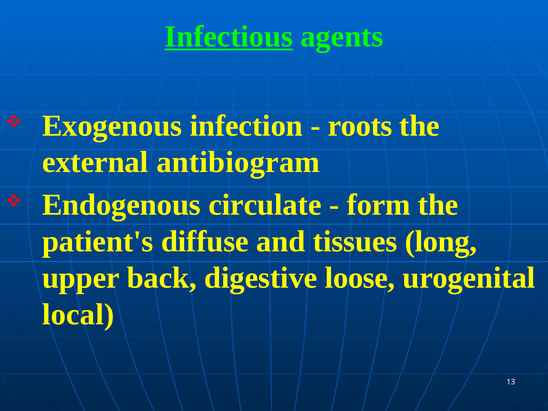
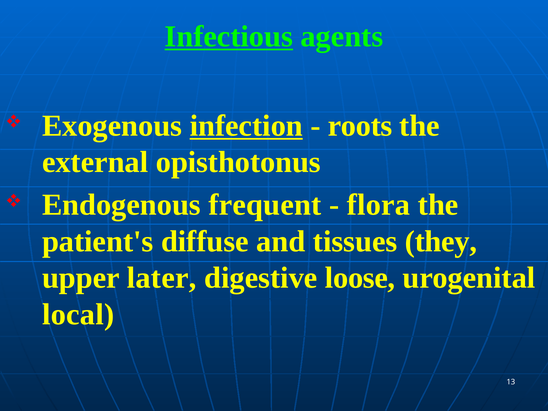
infection underline: none -> present (246, 126)
antibiogram: antibiogram -> opisthotonus (238, 162)
circulate: circulate -> frequent (265, 205)
form: form -> flora (378, 205)
long: long -> they (441, 241)
back: back -> later (162, 278)
